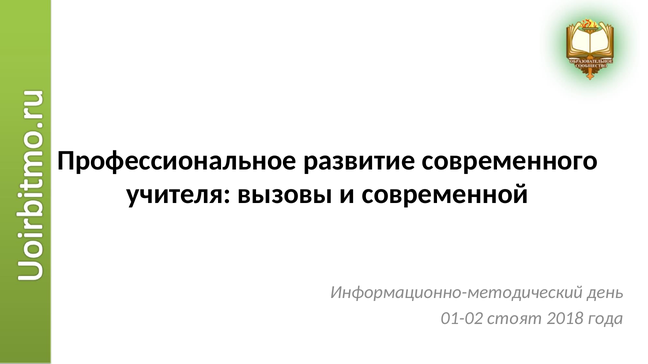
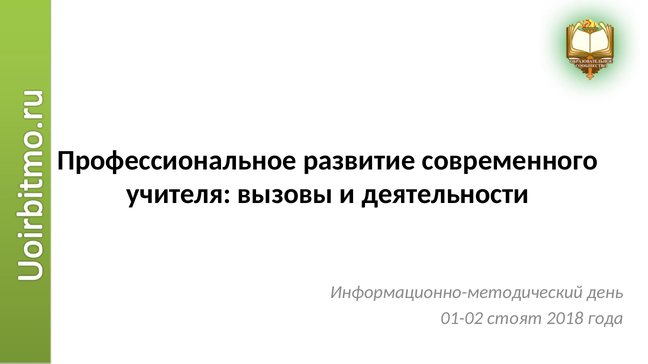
современной: современной -> деятельности (445, 194)
